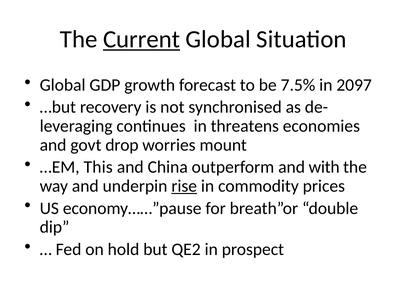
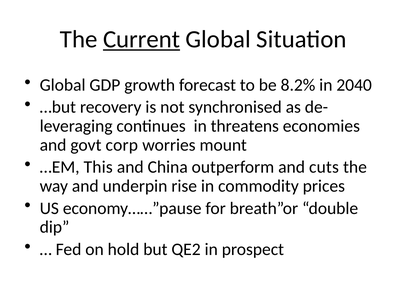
7.5%: 7.5% -> 8.2% (298, 85)
2097: 2097 -> 2040 (354, 85)
drop: drop -> corp (122, 145)
with: with -> cuts (324, 167)
rise underline: present -> none (184, 186)
